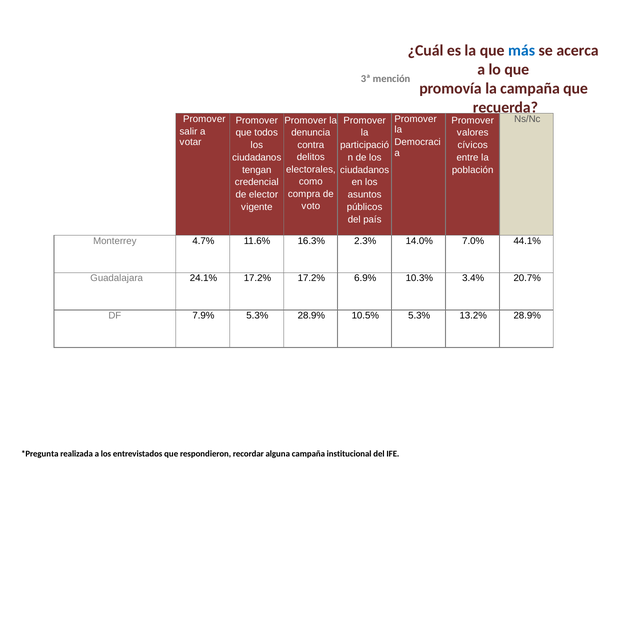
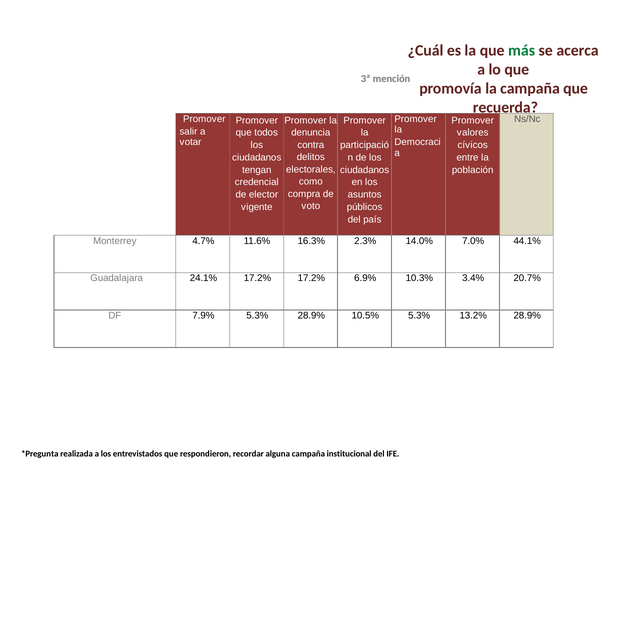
más colour: blue -> green (522, 51)
